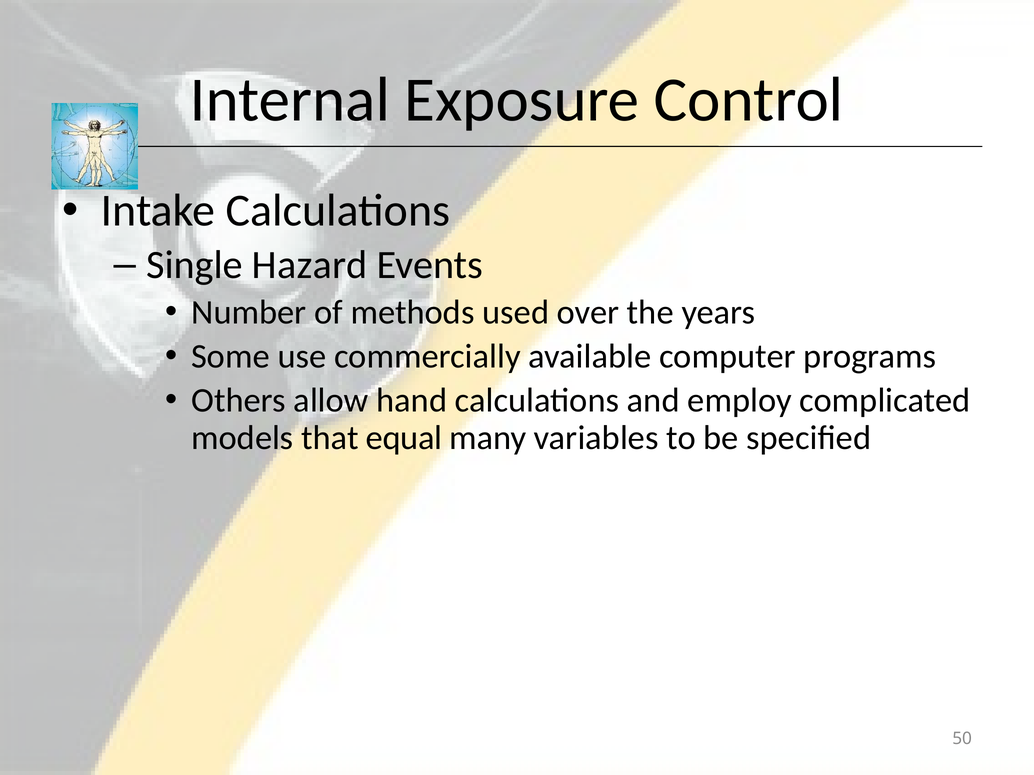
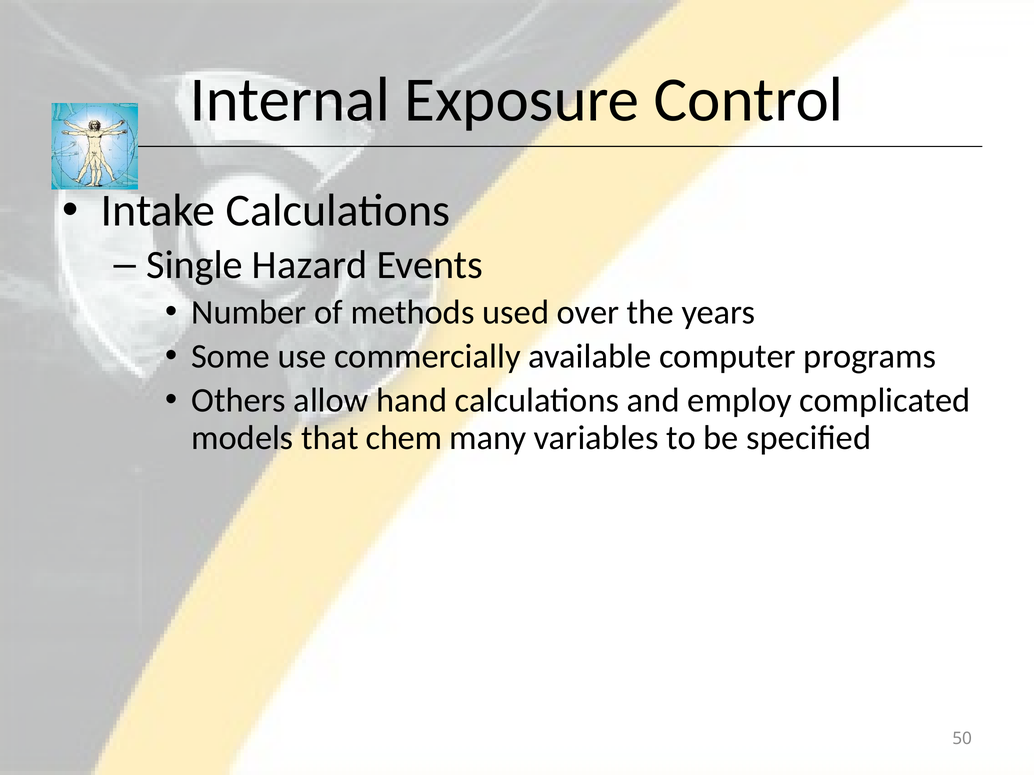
equal: equal -> chem (404, 438)
